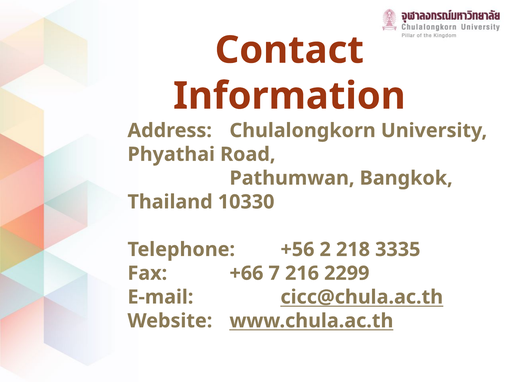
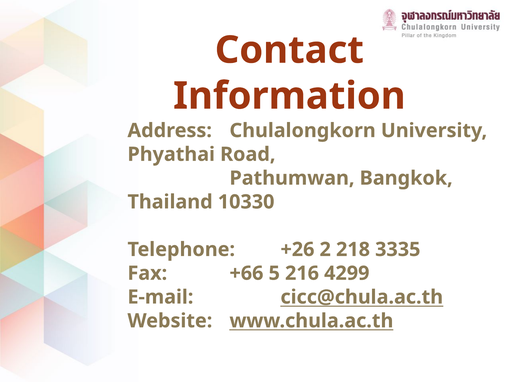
+56: +56 -> +26 (297, 250)
7: 7 -> 5 (274, 274)
2299: 2299 -> 4299 (347, 274)
